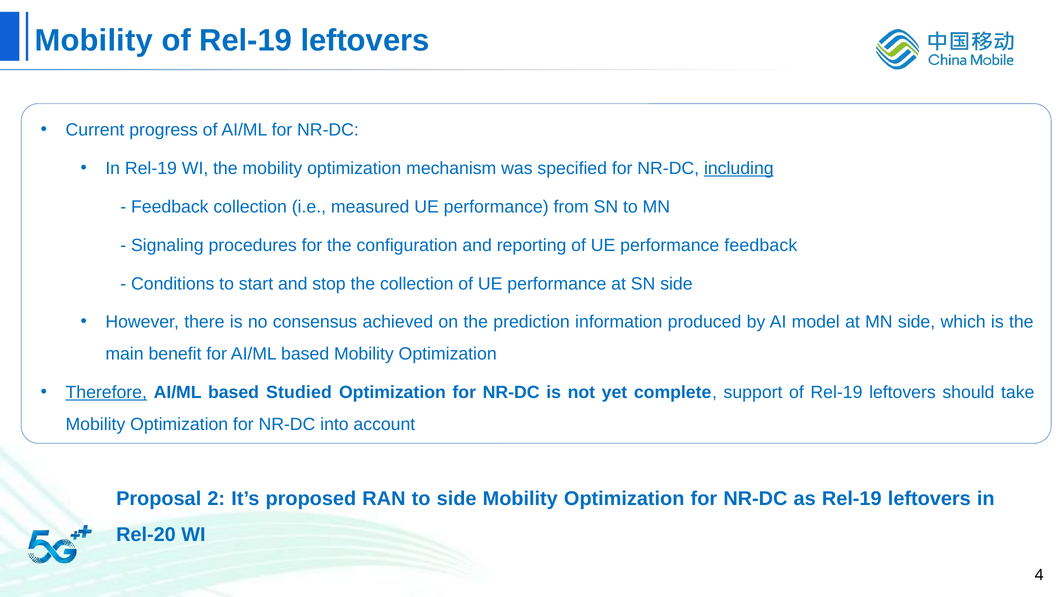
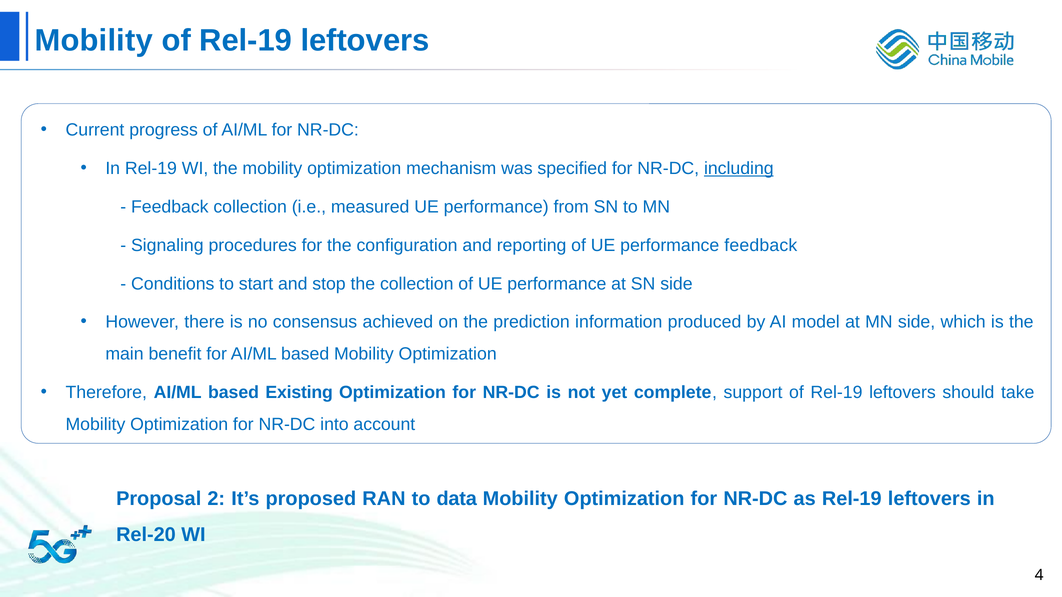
Therefore underline: present -> none (106, 393)
Studied: Studied -> Existing (299, 393)
to side: side -> data (457, 499)
